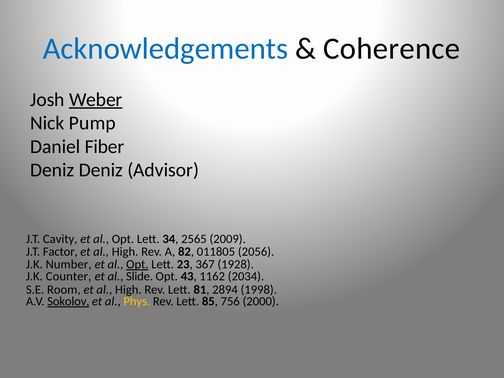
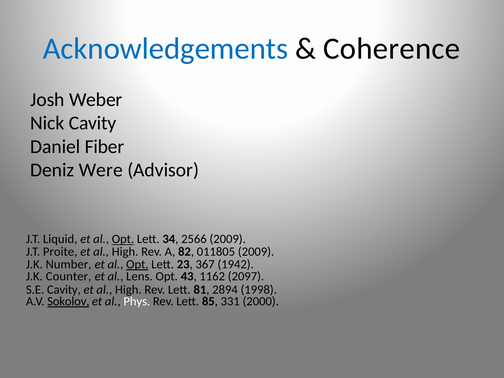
Weber underline: present -> none (96, 100)
Nick Pump: Pump -> Cavity (93, 123)
Deniz Deniz: Deniz -> Were (101, 170)
Cavity: Cavity -> Liquid (60, 239)
Opt underline: none -> present (123, 239)
2565: 2565 -> 2566 (194, 239)
Factor: Factor -> Proite (60, 252)
011805 2056: 2056 -> 2009 (256, 252)
1928: 1928 -> 1942 (236, 264)
Slide: Slide -> Lens (139, 276)
2034: 2034 -> 2097 (246, 276)
S.E Room: Room -> Cavity (64, 290)
Phys colour: yellow -> white (137, 301)
756: 756 -> 331 (230, 301)
